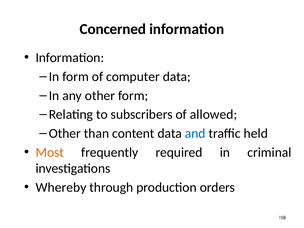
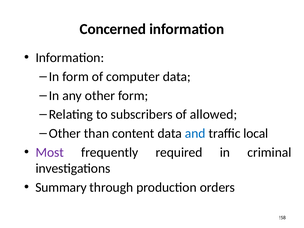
held: held -> local (256, 133)
Most colour: orange -> purple (50, 152)
Whereby: Whereby -> Summary (61, 187)
